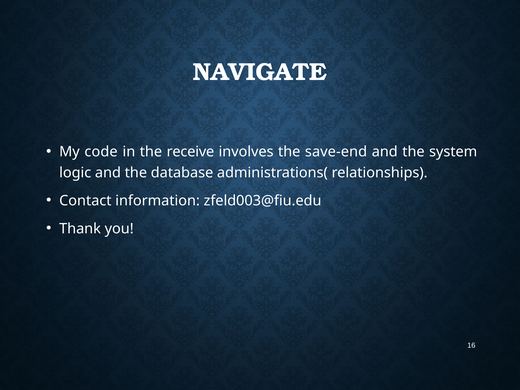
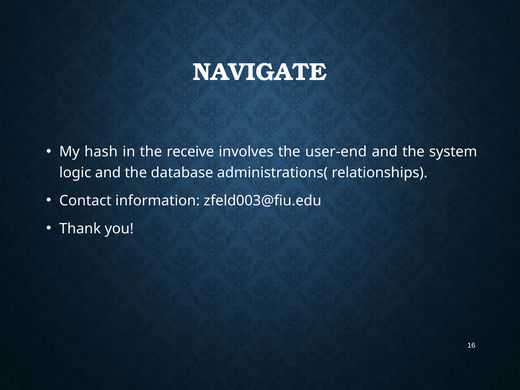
code: code -> hash (101, 152)
save-end: save-end -> user-end (336, 152)
